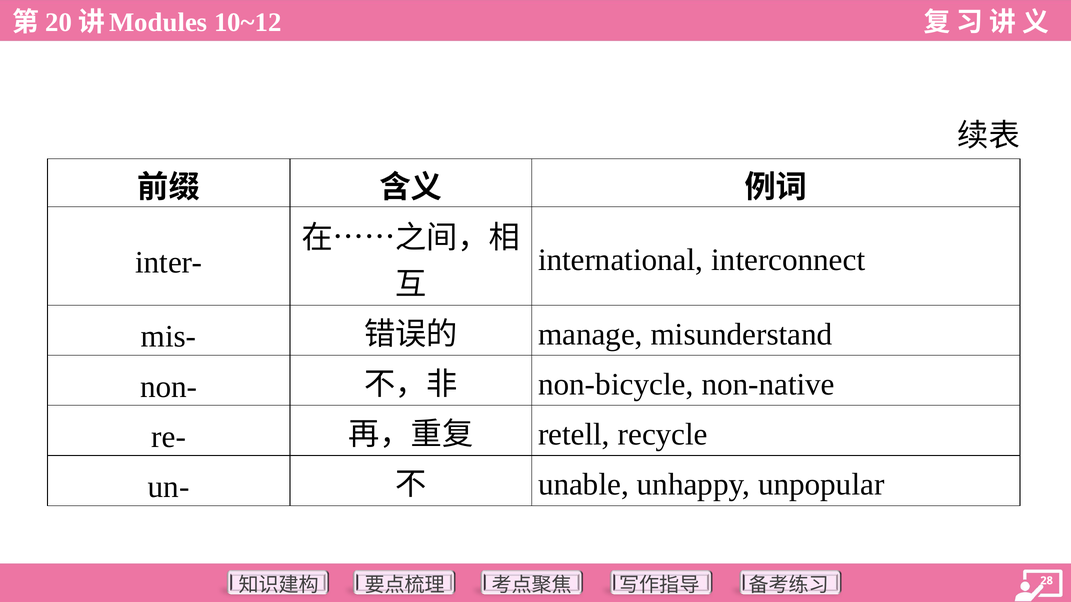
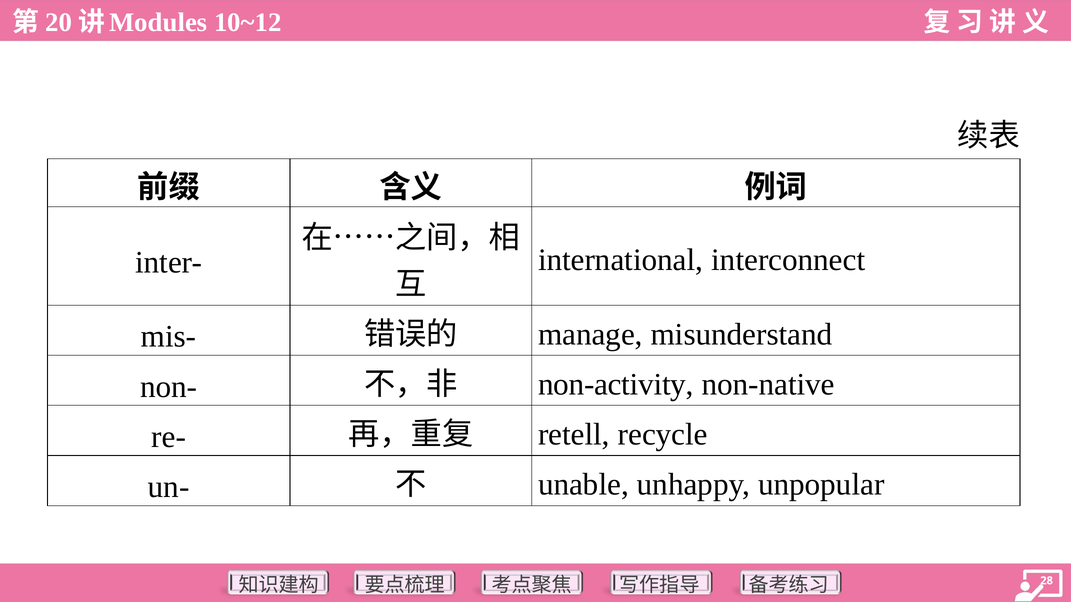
non-bicycle: non-bicycle -> non-activity (616, 385)
